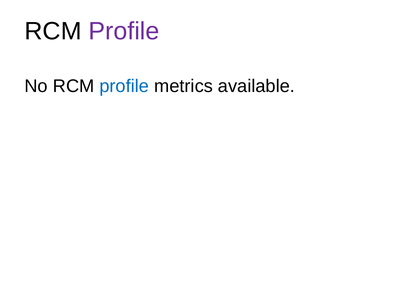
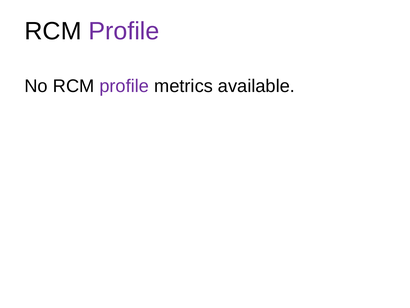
profile colour: blue -> purple (124, 86)
